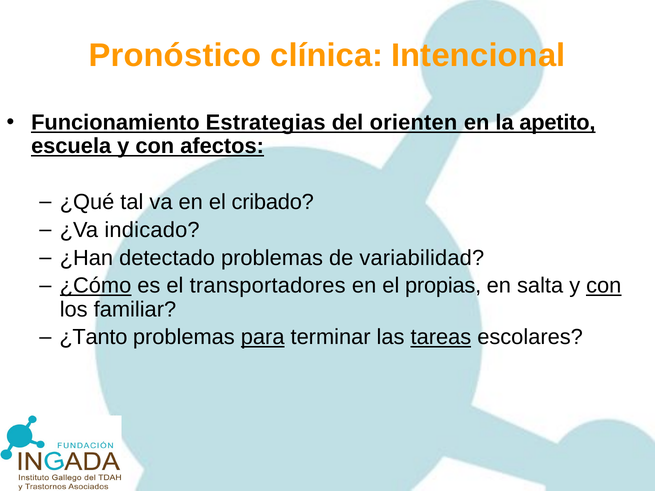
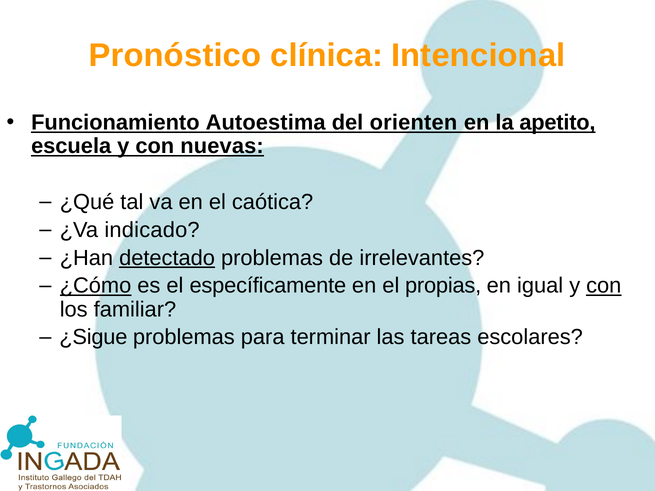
Estrategias: Estrategias -> Autoestima (266, 123)
afectos: afectos -> nuevas (222, 146)
cribado: cribado -> caótica (273, 202)
detectado underline: none -> present (167, 258)
variabilidad: variabilidad -> irrelevantes (422, 258)
transportadores: transportadores -> específicamente (268, 286)
salta: salta -> igual (540, 286)
¿Tanto: ¿Tanto -> ¿Sigue (93, 337)
para underline: present -> none (263, 337)
tareas underline: present -> none (441, 337)
